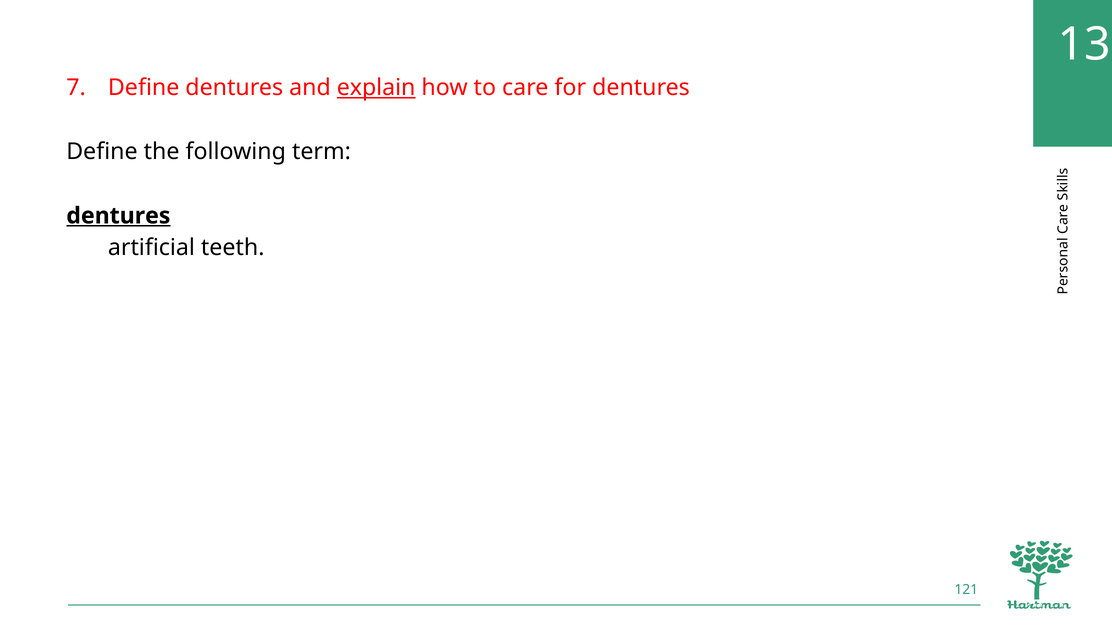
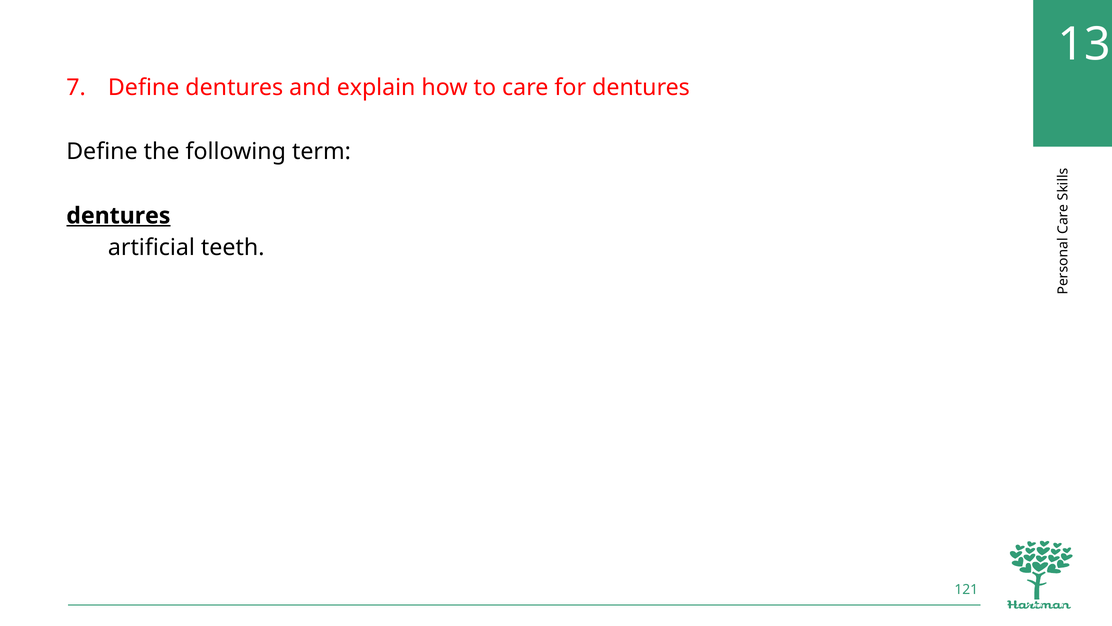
explain underline: present -> none (376, 88)
